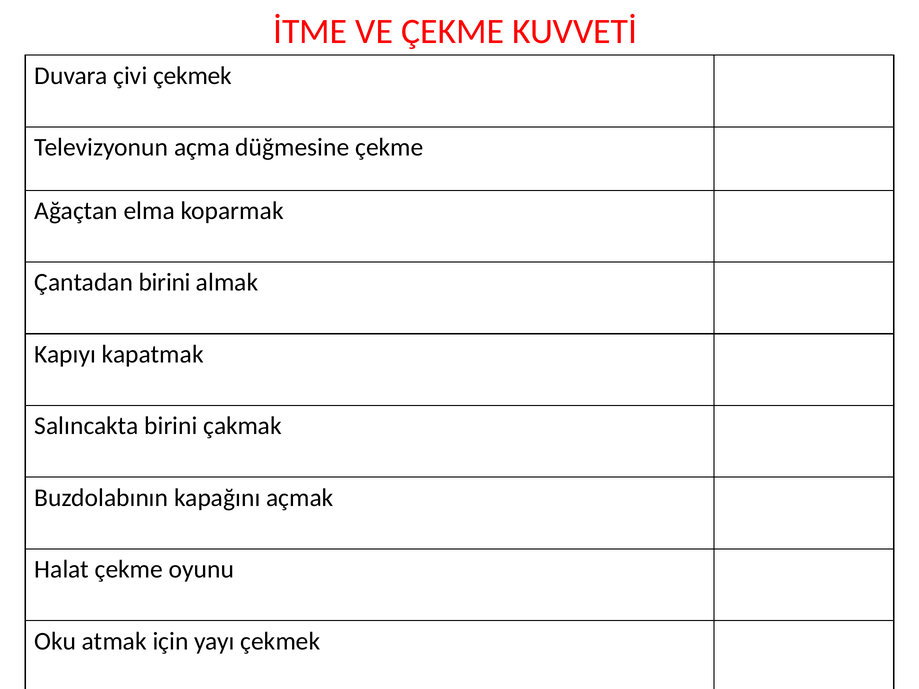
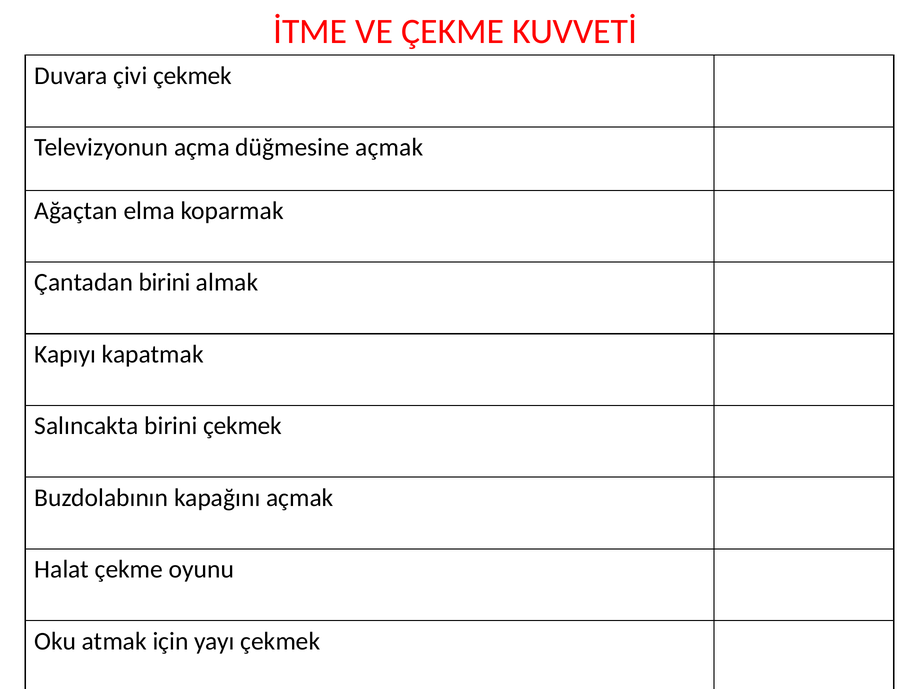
düğmesine çekme: çekme -> açmak (389, 147)
birini çakmak: çakmak -> çekmek (243, 426)
